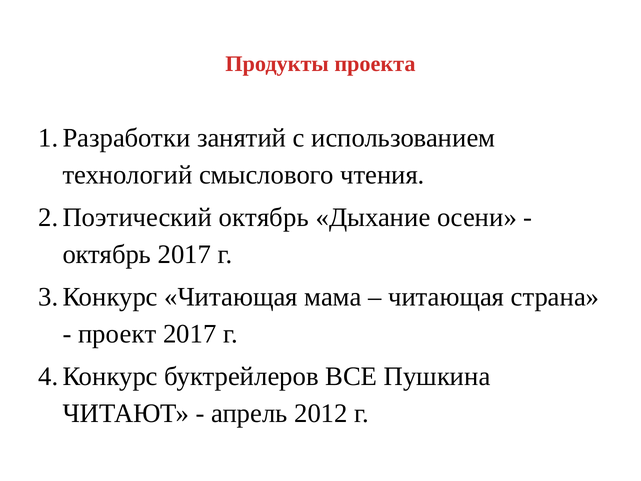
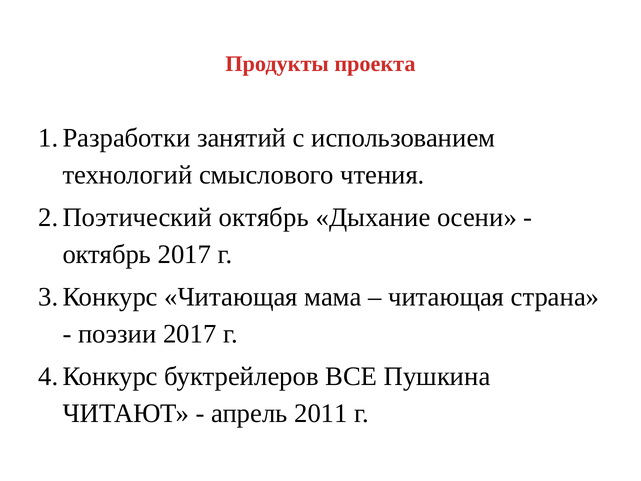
проект: проект -> поэзии (117, 334)
2012: 2012 -> 2011 (321, 413)
